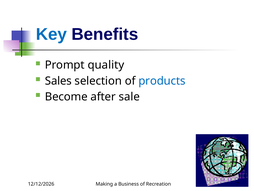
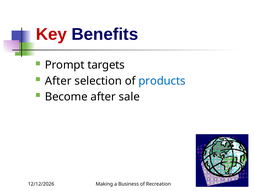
Key colour: blue -> red (51, 34)
quality: quality -> targets (106, 65)
Sales: Sales -> After (58, 81)
